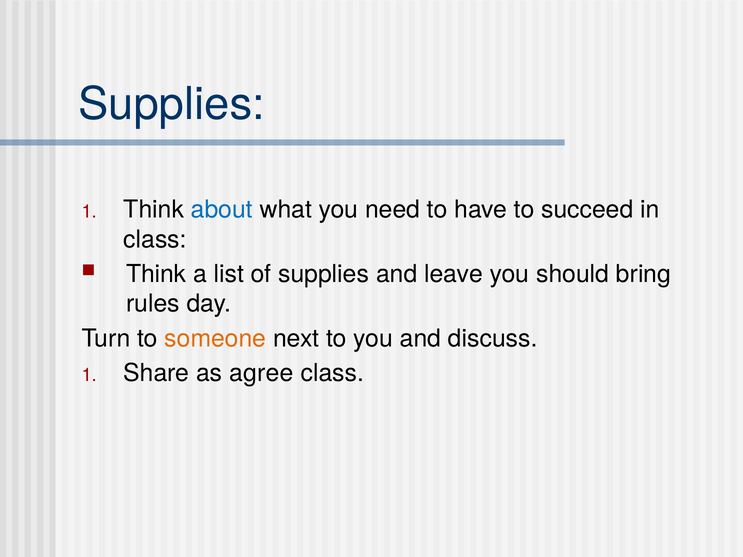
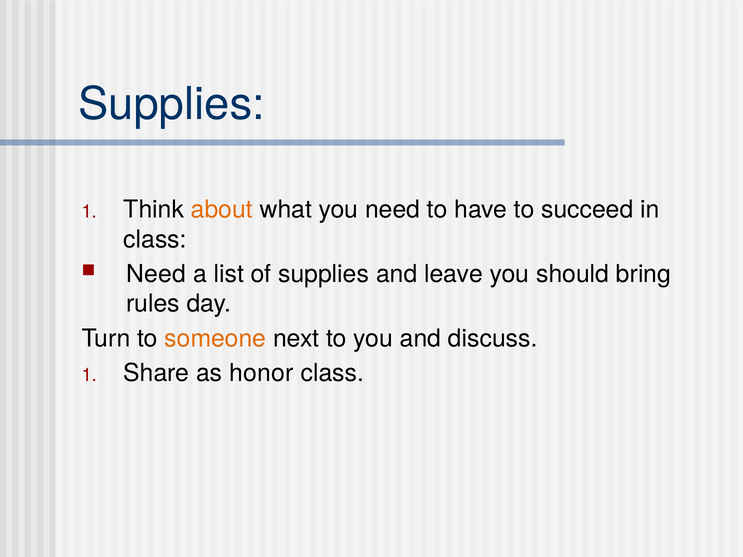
about colour: blue -> orange (222, 210)
Think: Think -> Need (156, 274)
agree: agree -> honor (261, 373)
